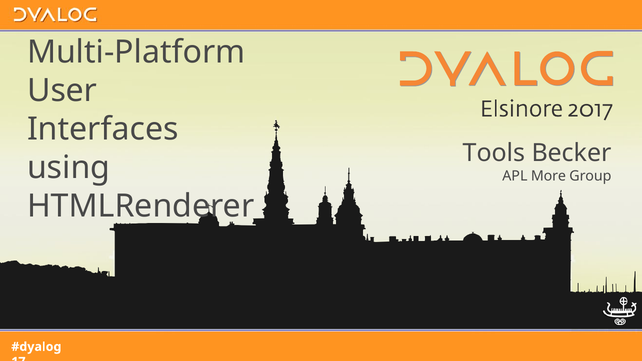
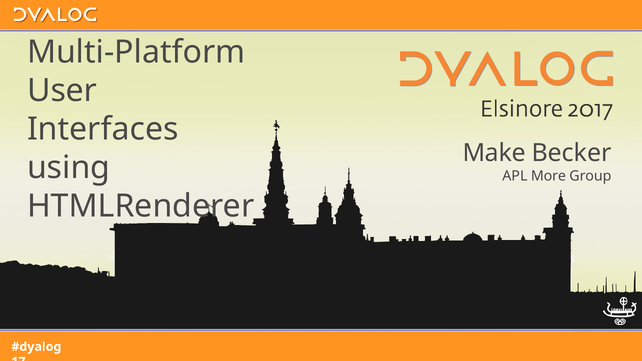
Tools: Tools -> Make (494, 153)
